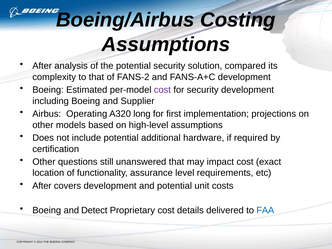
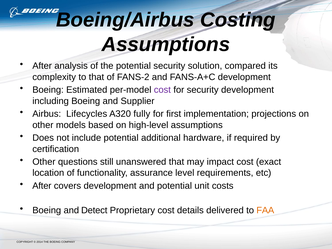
Operating: Operating -> Lifecycles (87, 114)
long: long -> fully (142, 114)
FAA colour: blue -> orange (265, 210)
